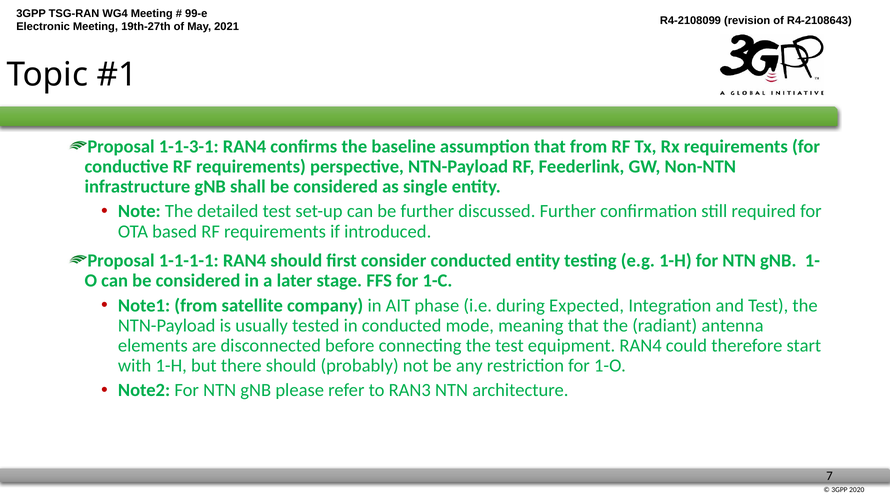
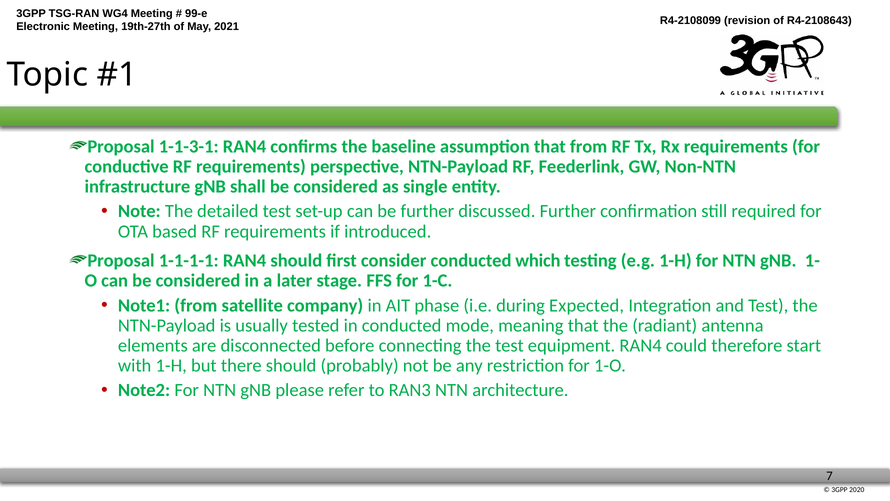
conducted entity: entity -> which (538, 261)
